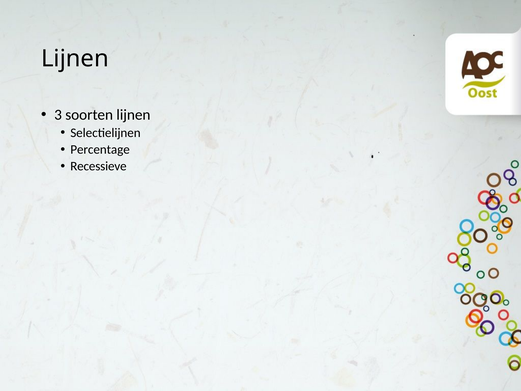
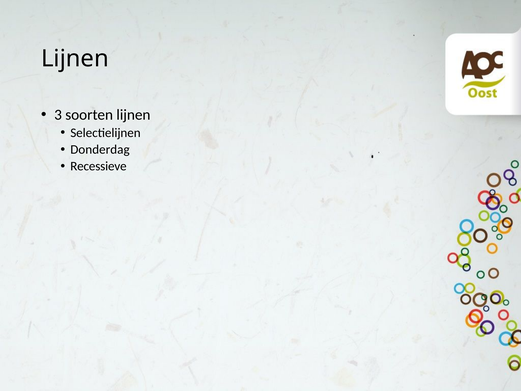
Percentage: Percentage -> Donderdag (100, 149)
